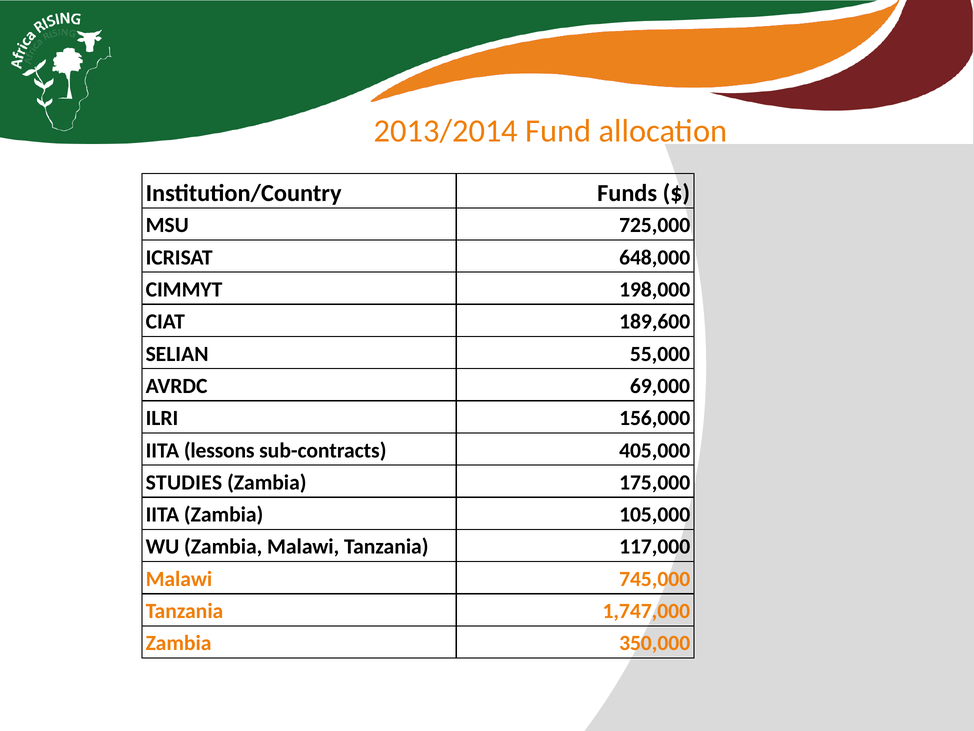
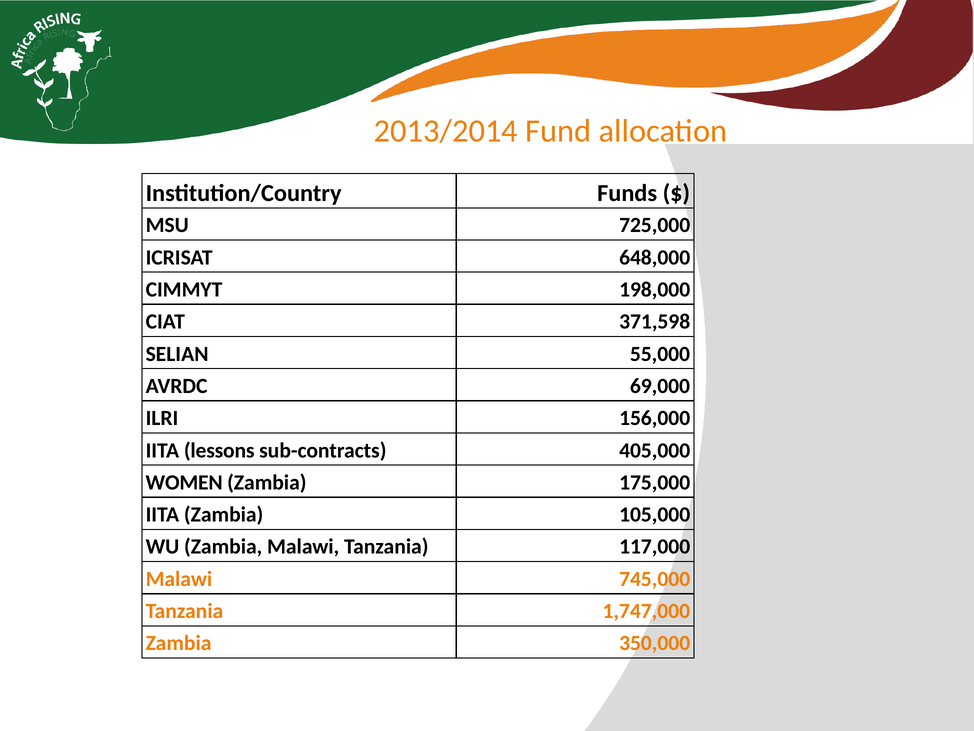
189,600: 189,600 -> 371,598 (655, 322)
STUDIES: STUDIES -> WOMEN (184, 482)
